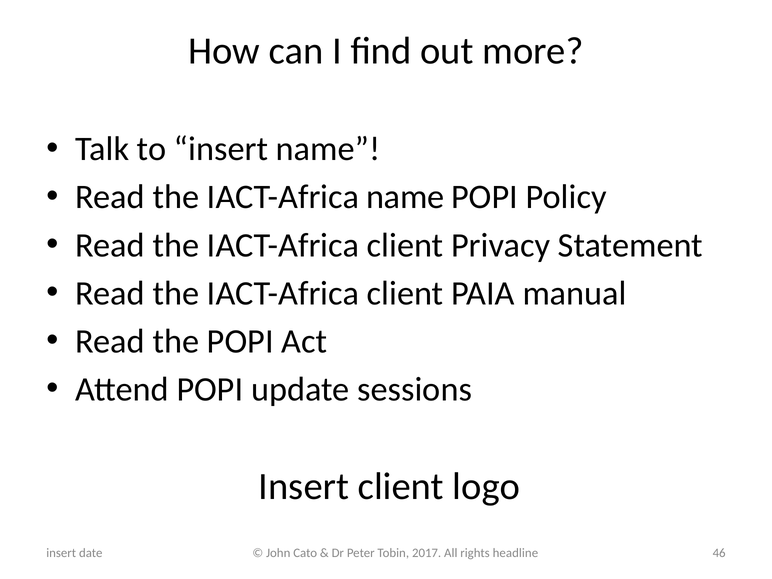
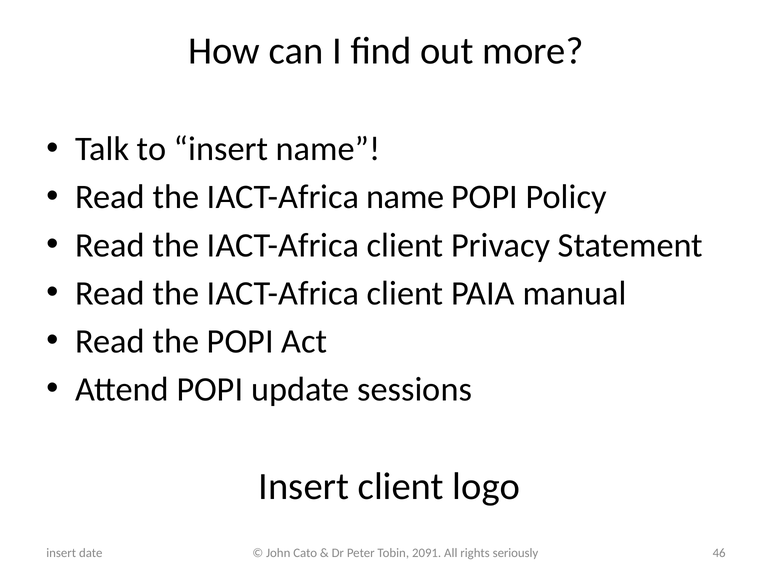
2017: 2017 -> 2091 (427, 553)
headline: headline -> seriously (515, 553)
